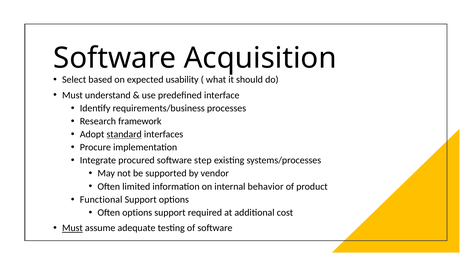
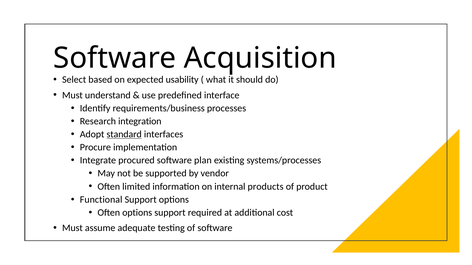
framework: framework -> integration (140, 121)
step: step -> plan (203, 161)
behavior: behavior -> products (266, 187)
Must underline: present -> none (72, 228)
